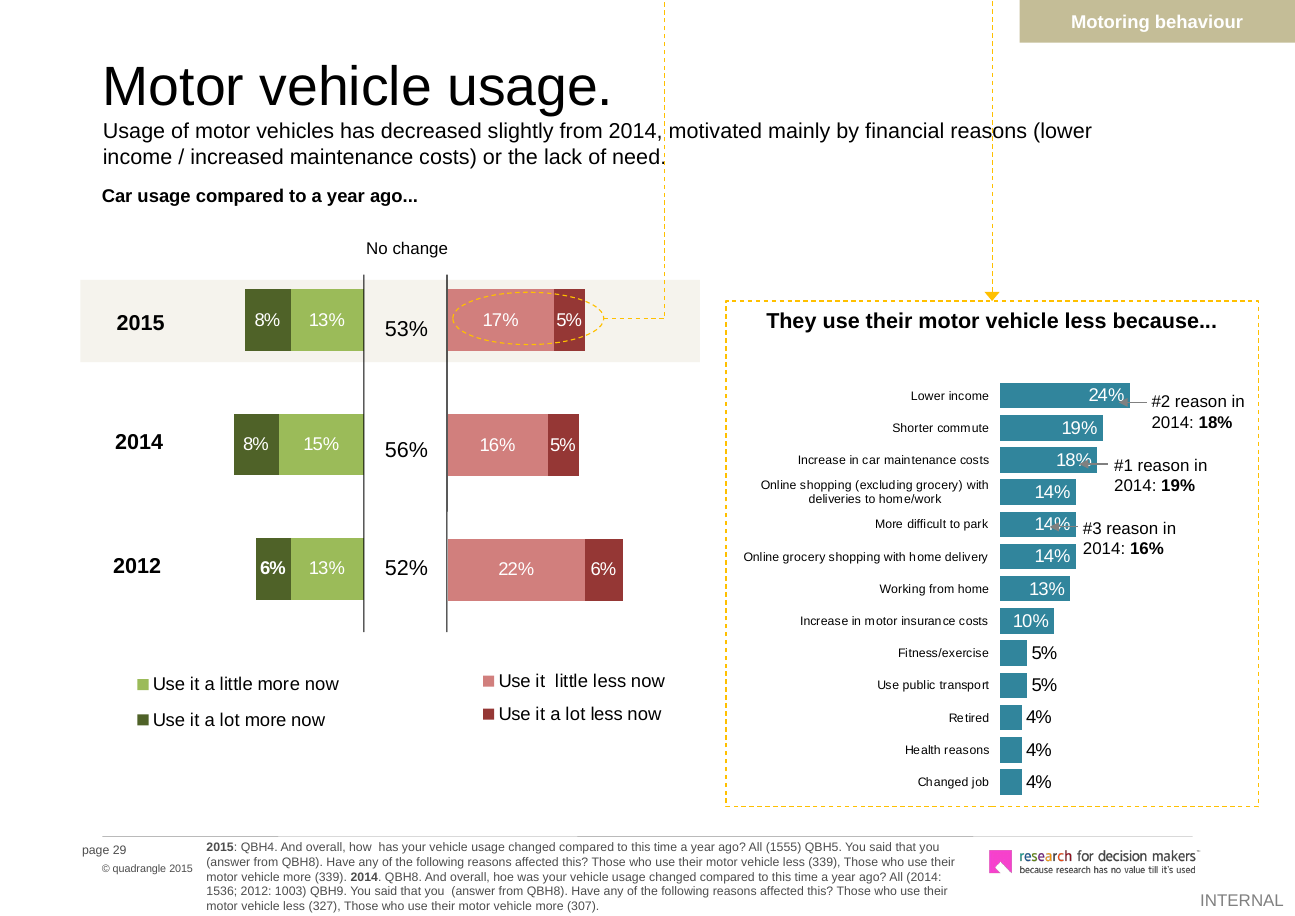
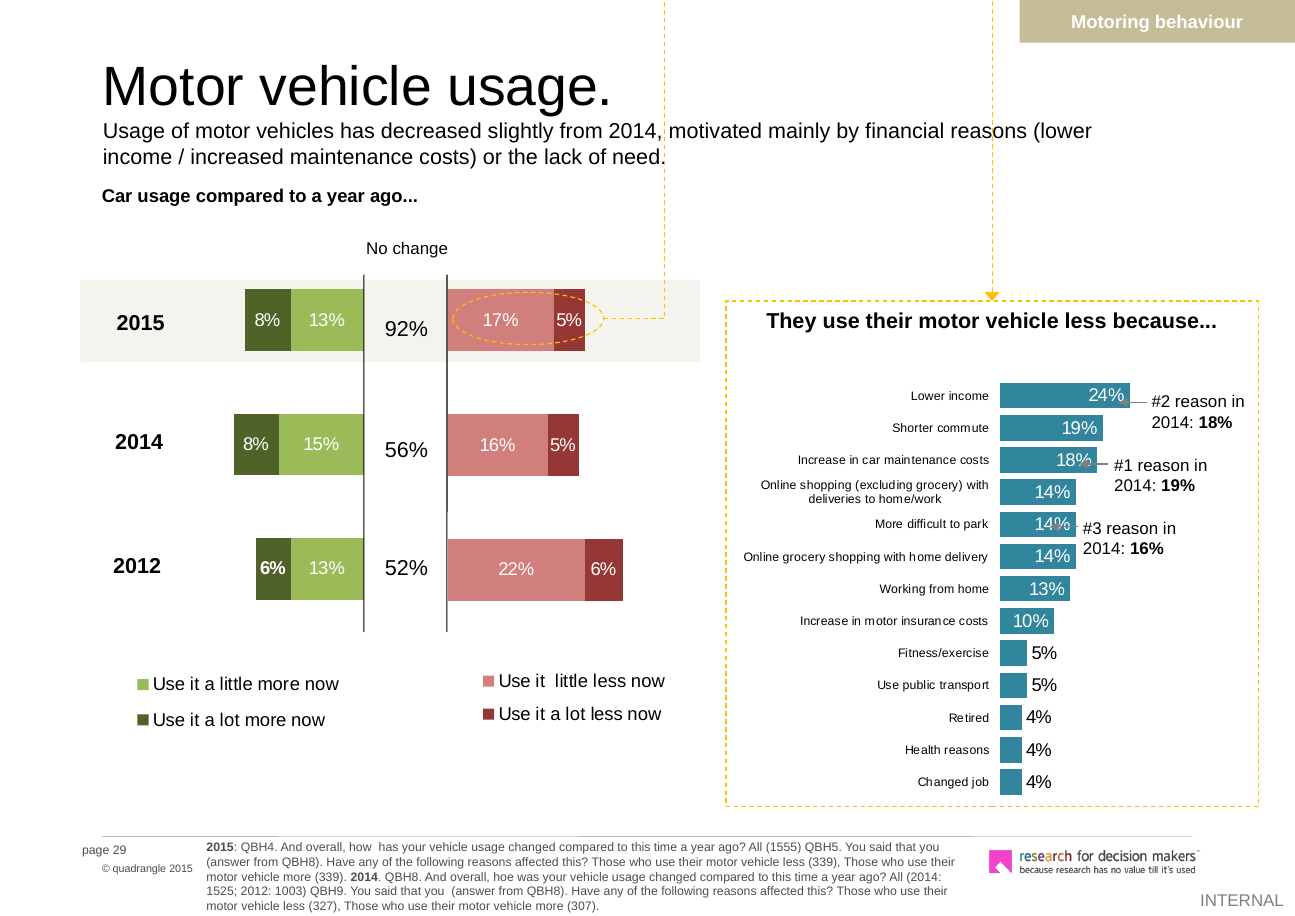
53%: 53% -> 92% (407, 329)
1536: 1536 -> 1525 (222, 892)
